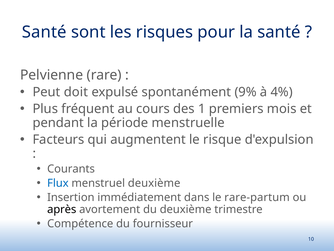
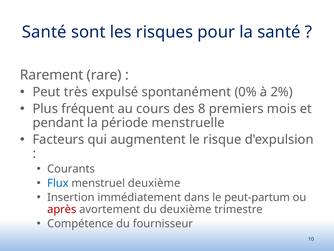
Pelvienne: Pelvienne -> Rarement (52, 75)
doit: doit -> très (76, 92)
9%: 9% -> 0% (246, 92)
4%: 4% -> 2% (282, 92)
1: 1 -> 8 (202, 109)
rare-partum: rare-partum -> peut-partum (257, 197)
après colour: black -> red (62, 209)
